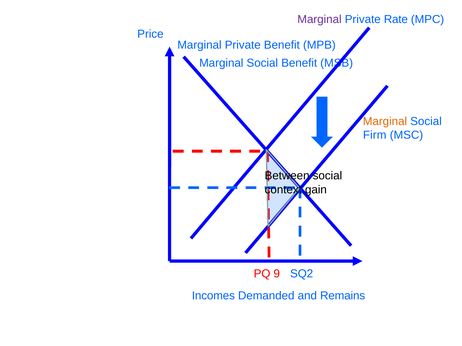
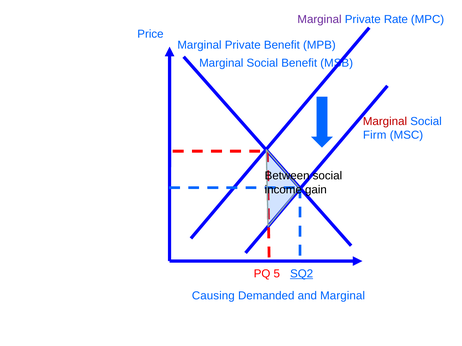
Marginal colour: orange -> red (385, 121)
context: context -> income (283, 190)
9: 9 -> 5 (277, 274)
SQ2 underline: none -> present (302, 274)
Incomes: Incomes -> Causing (213, 296)
and Remains: Remains -> Marginal (343, 296)
